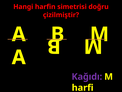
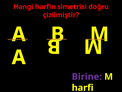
Kağıdı: Kağıdı -> Birine (87, 76)
